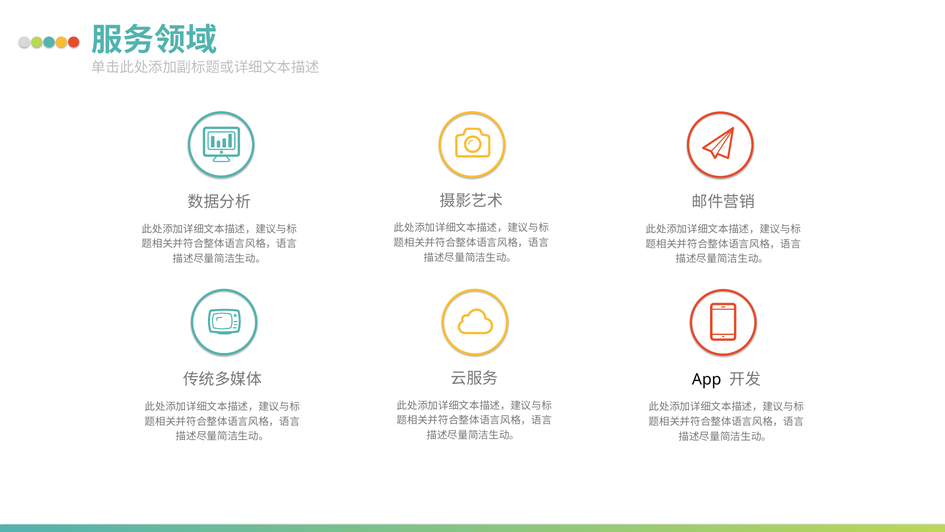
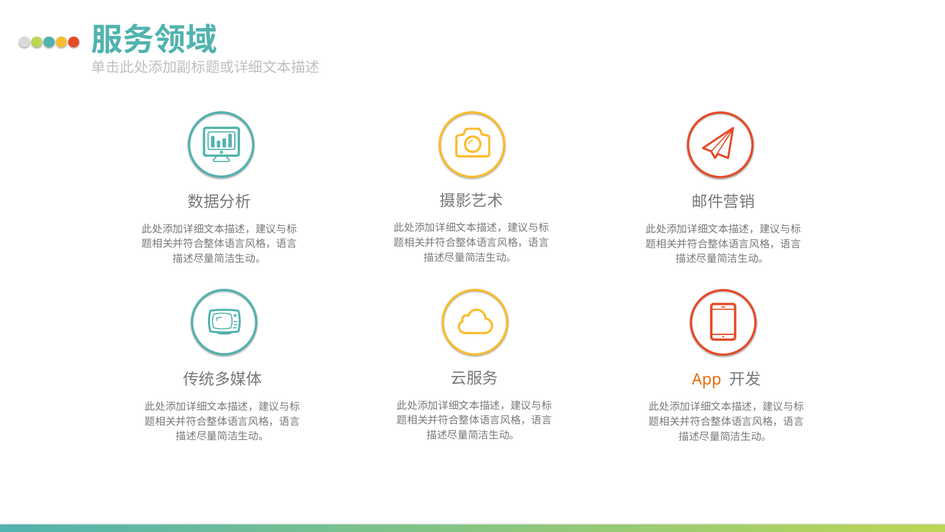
App colour: black -> orange (707, 379)
